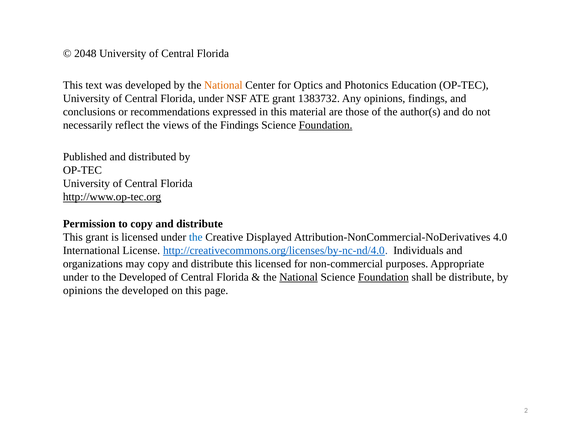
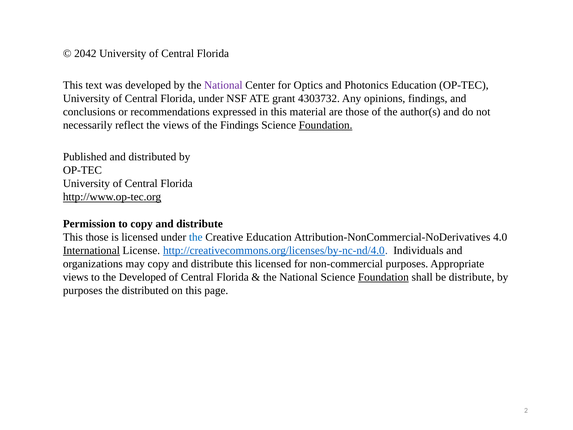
2048: 2048 -> 2042 (85, 53)
National colour: orange -> purple (223, 85)
1383732: 1383732 -> 4303732 (319, 98)
This grant: grant -> those (97, 237)
Creative Displayed: Displayed -> Education (269, 237)
International underline: none -> present (91, 250)
under: under -> views (76, 277)
National underline: present -> none (299, 277)
opinions: opinions -> purposes (83, 290)
developed: developed -> distributed (145, 290)
